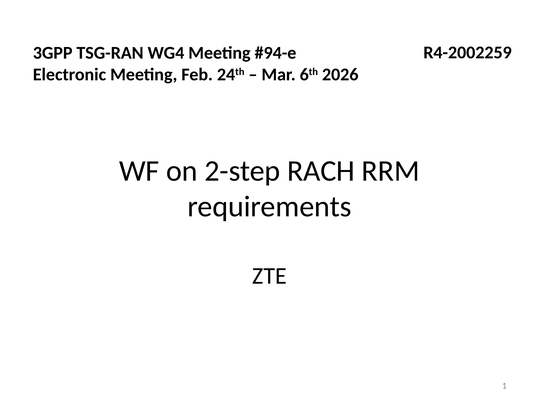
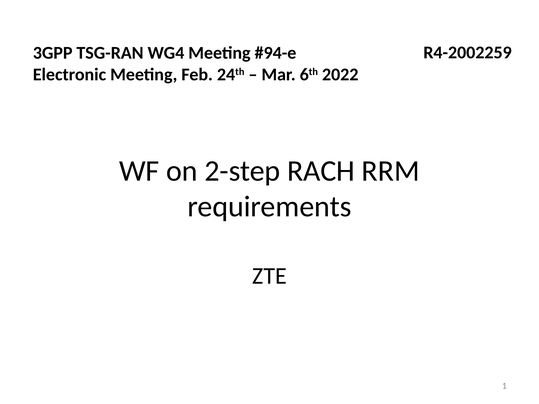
2026: 2026 -> 2022 (340, 75)
